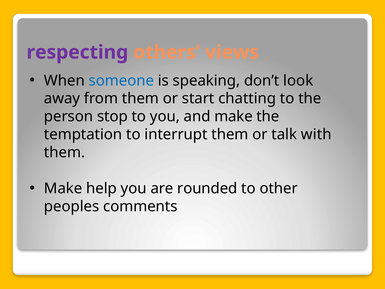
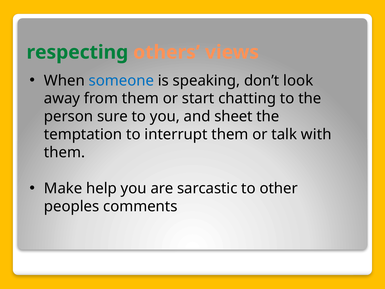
respecting colour: purple -> green (77, 52)
stop: stop -> sure (112, 116)
and make: make -> sheet (233, 116)
rounded: rounded -> sarcastic (207, 188)
